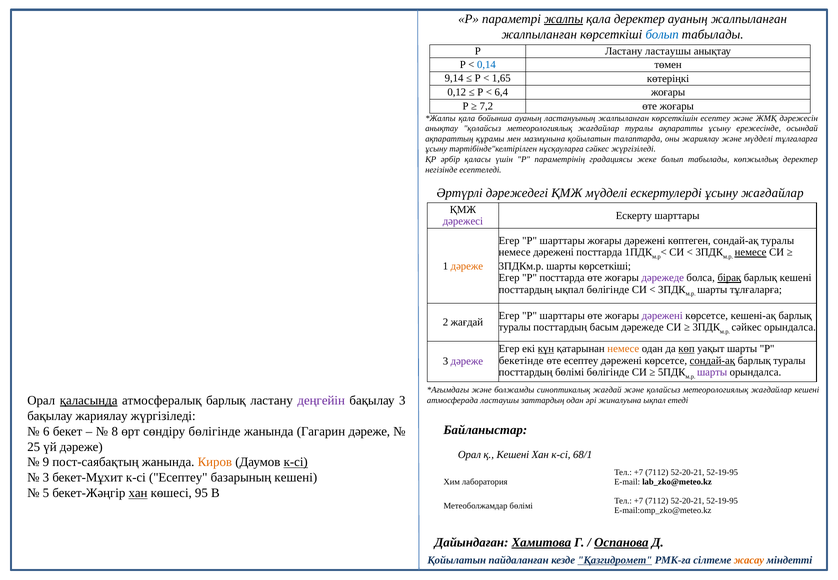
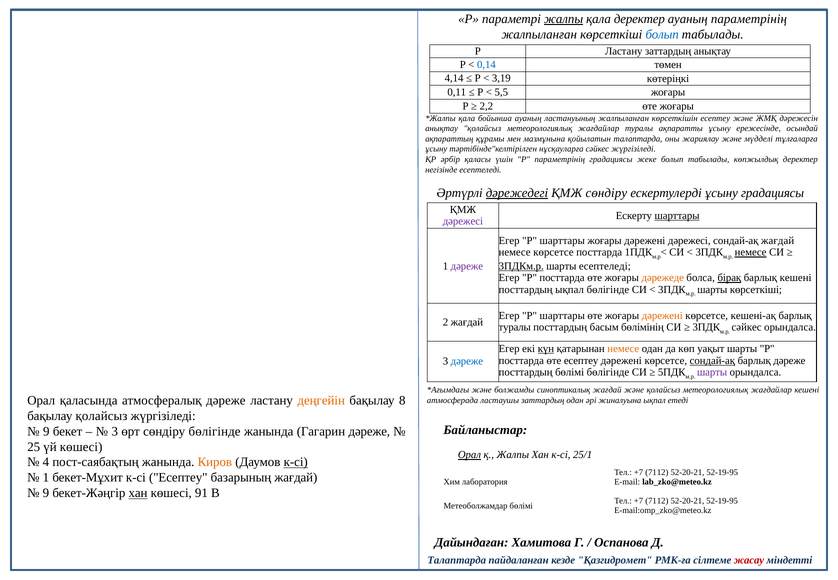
ауаның жалпыланған: жалпыланған -> параметрінің (749, 19)
Ластану ластаушы: ластаушы -> заттардың (668, 51)
9,14: 9,14 -> 4,14 (454, 78)
1,65: 1,65 -> 3,19 (501, 78)
0,12: 0,12 -> 0,11 (457, 92)
6,4: 6,4 -> 5,5 (501, 92)
7,2: 7,2 -> 2,2 (486, 106)
дәрежедегі underline: none -> present (517, 193)
ҚМЖ мүдделі: мүдделі -> сөндіру (606, 193)
ұсыну жағдайлар: жағдайлар -> градациясы (773, 193)
шарттары underline: none -> present (677, 216)
дәрежені көптеген: көптеген -> дәрежесі (689, 241)
сондай-ақ туралы: туралы -> жағдай (778, 241)
немесе дәрежені: дәрежені -> көрсетсе (553, 253)
дәреже colour: orange -> purple (467, 266)
3ПДКм.р underline: none -> present (521, 266)
шарты көрсеткіші: көрсеткіші -> есептеледі (605, 266)
дәрежеде colour: purple -> orange (663, 278)
шарты тұлғаларға: тұлғаларға -> көрсеткіші (756, 290)
дәрежені colour: purple -> orange (662, 316)
басым дәрежеде: дәрежеде -> бөлімінің (643, 327)
көп underline: present -> none (686, 349)
бекетінде: бекетінде -> посттарда (521, 361)
туралы: туралы -> дәреже (789, 361)
дәреже colour: purple -> blue (467, 361)
қаласында underline: present -> none (89, 400)
атмосфералық барлық: барлық -> дәреже (226, 400)
деңгейін colour: purple -> orange (321, 400)
бақылау 3: 3 -> 8 (402, 400)
бақылау жариялау: жариялау -> қолайсыз (102, 416)
6: 6 -> 9 (46, 431)
8: 8 -> 3 (115, 431)
үй дәреже: дәреже -> көшесі (81, 447)
Орал underline: none -> present (469, 455)
қ Кешені: Кешені -> Жалпы (513, 455)
68/1: 68/1 -> 25/1 (583, 455)
9: 9 -> 4 (46, 462)
3: 3 -> 1 (46, 478)
базарының кешені: кешені -> жағдай (296, 478)
5: 5 -> 9 (46, 493)
95: 95 -> 91 (201, 493)
Хамитова underline: present -> none (541, 542)
Оспанова underline: present -> none (621, 542)
Қойылатын: Қойылатын -> Талаптарда (457, 560)
Қазгидромет underline: present -> none (615, 560)
жасау colour: orange -> red (749, 560)
